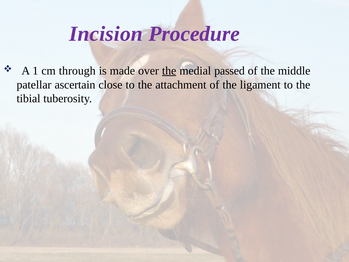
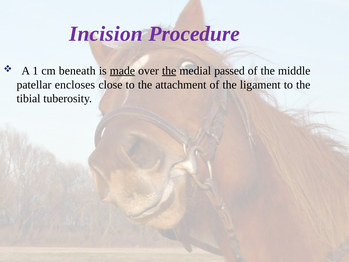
through: through -> beneath (77, 71)
made underline: none -> present (122, 71)
ascertain: ascertain -> encloses (75, 85)
